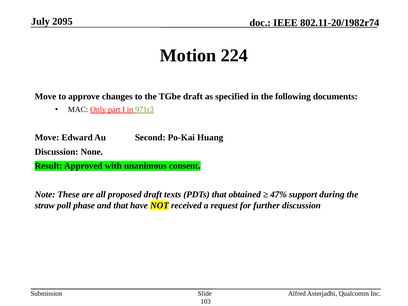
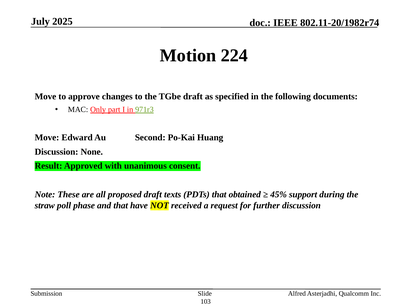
2095: 2095 -> 2025 (62, 22)
47%: 47% -> 45% (279, 195)
